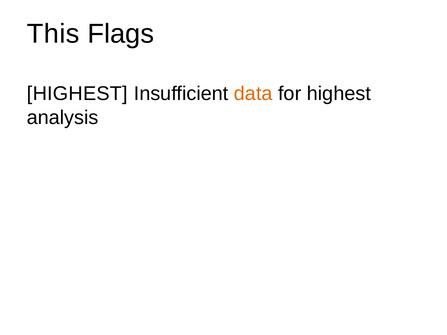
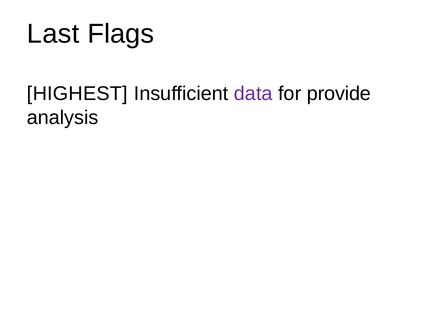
This: This -> Last (53, 34)
data colour: orange -> purple (253, 94)
for highest: highest -> provide (339, 94)
